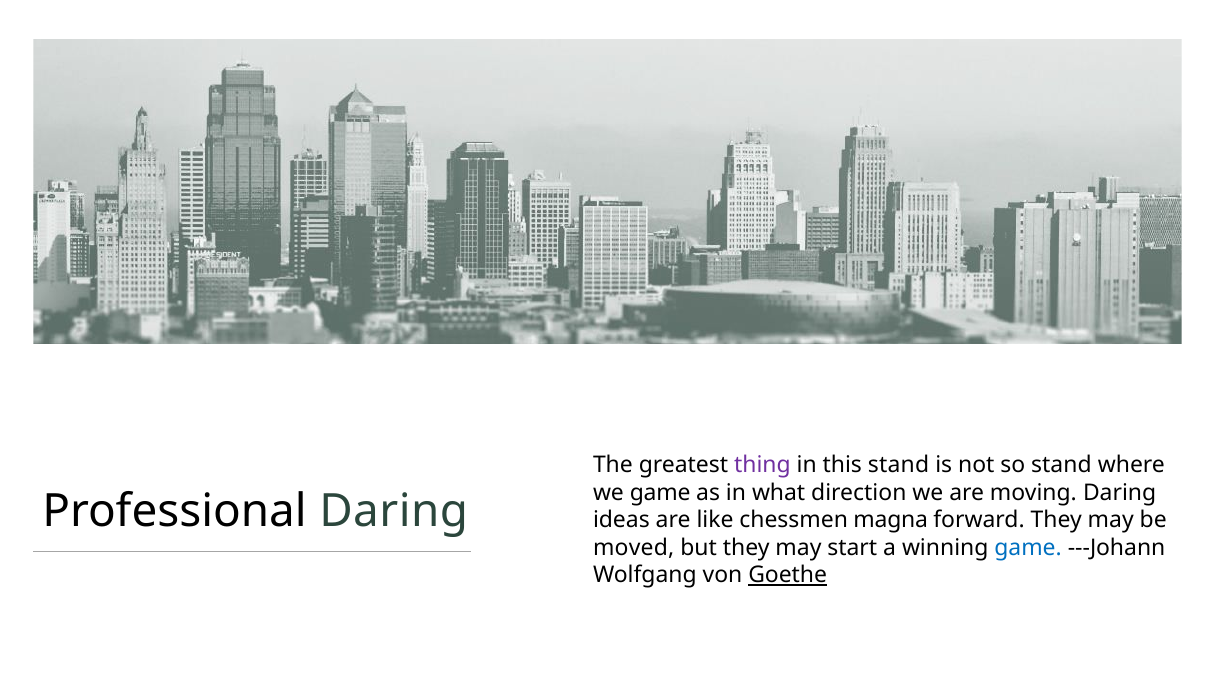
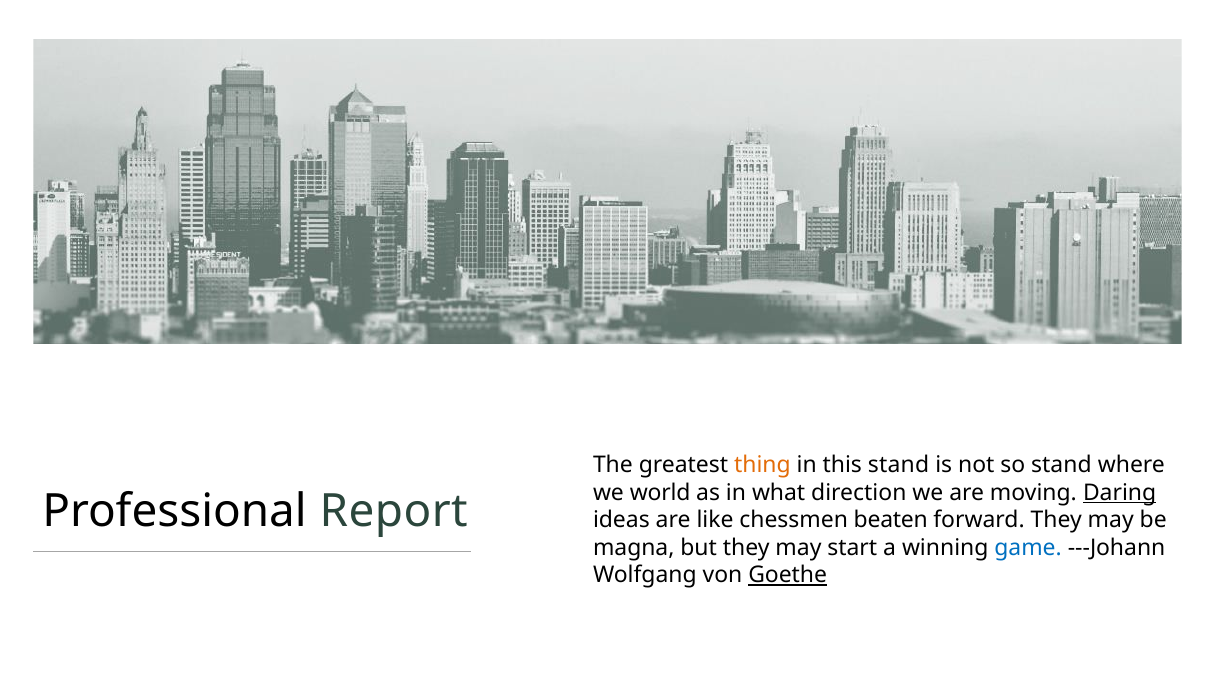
thing colour: purple -> orange (762, 465)
we game: game -> world (660, 492)
Daring underline: none -> present (1120, 492)
Professional Daring: Daring -> Report (394, 511)
magna: magna -> beaten (891, 520)
moved: moved -> magna (634, 547)
